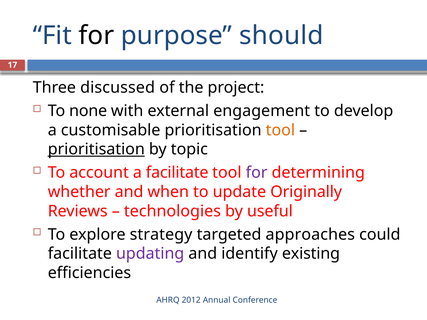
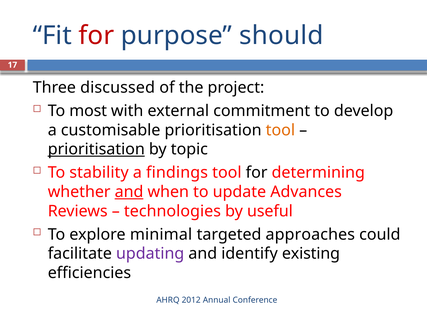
for colour: black -> red (96, 36)
none: none -> most (88, 111)
engagement: engagement -> commitment (262, 111)
account: account -> stability (99, 173)
a facilitate: facilitate -> findings (177, 173)
for colour: purple -> black (257, 173)
and underline: none -> present (129, 192)
Originally: Originally -> Advances (306, 192)
strategy: strategy -> minimal (161, 235)
